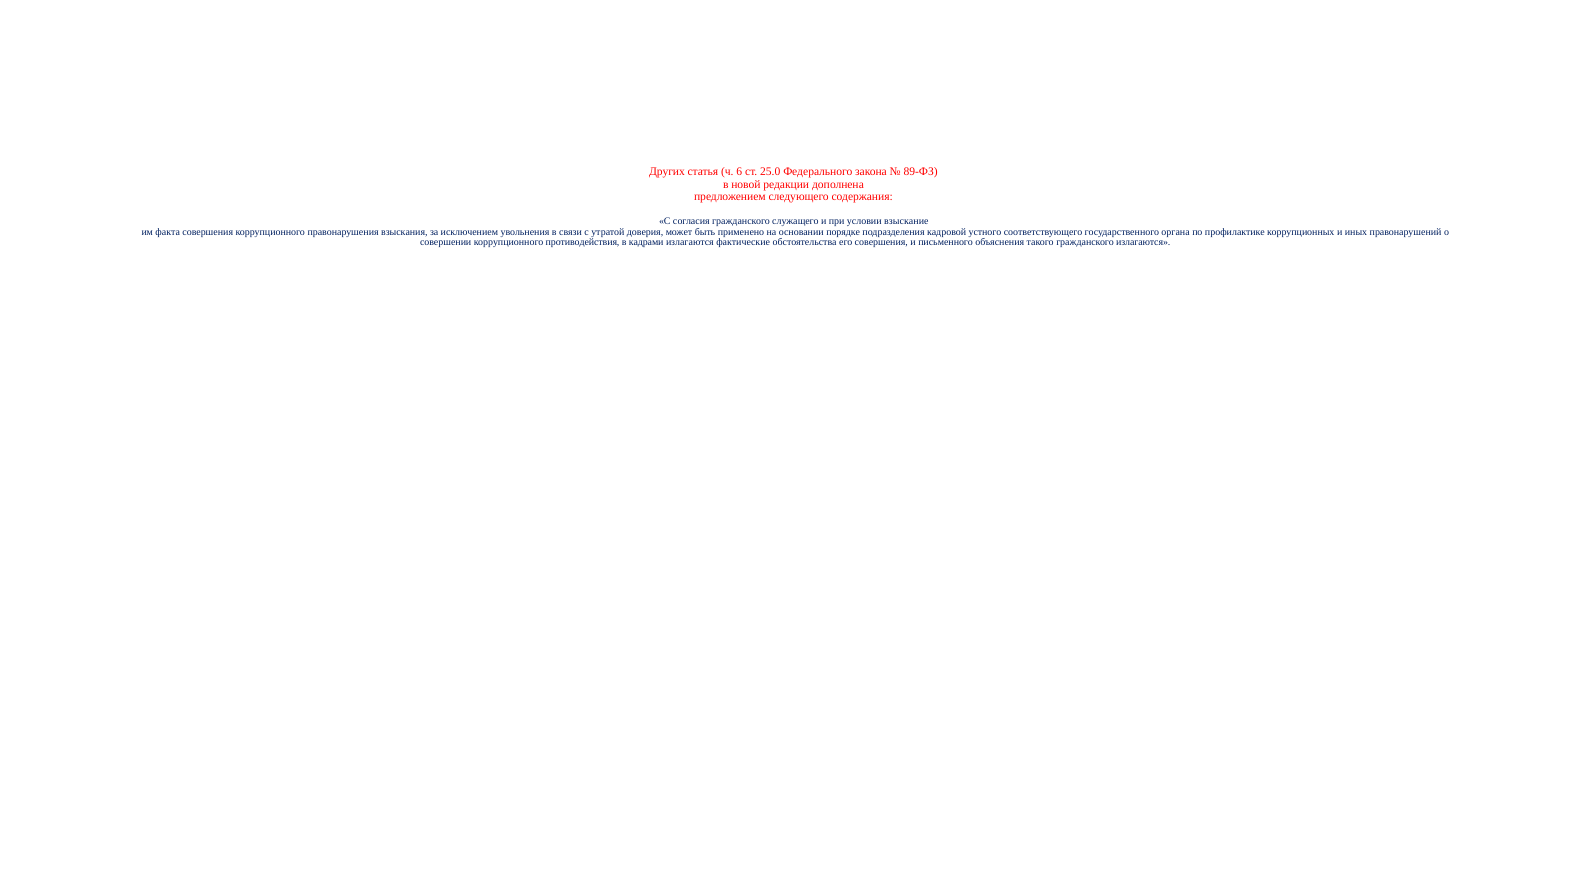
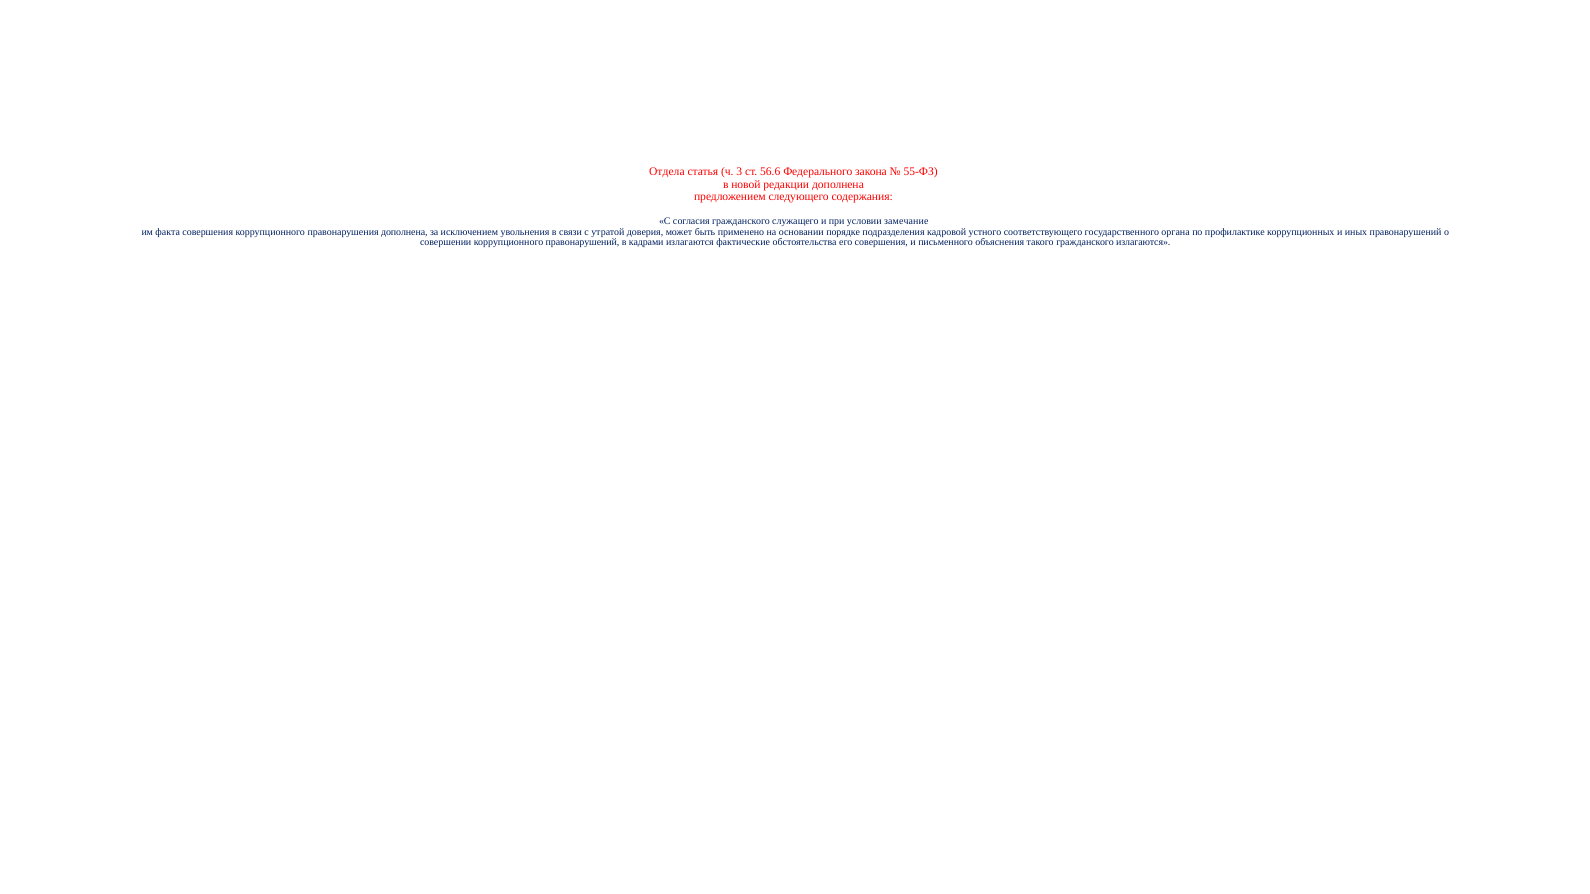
Других: Других -> Отдела (667, 172)
6: 6 -> 3 (739, 172)
25.0: 25.0 -> 56.6 (770, 172)
89-ФЗ: 89-ФЗ -> 55-ФЗ (921, 172)
взыскание: взыскание -> замечание (906, 221)
правонарушения взыскания: взыскания -> дополнена (404, 232)
коррупционного противодействия: противодействия -> правонарушений (583, 243)
